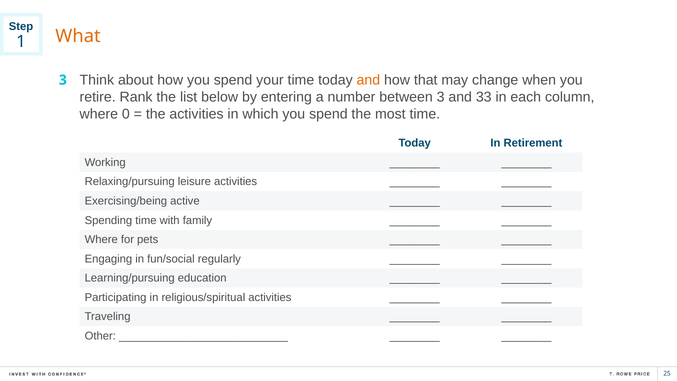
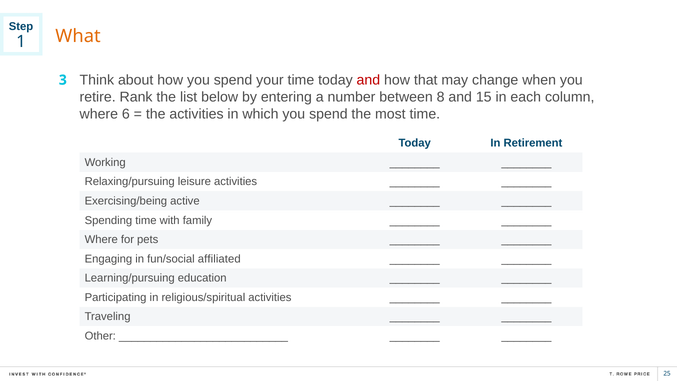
and colour: orange -> red (368, 80)
between 3: 3 -> 8 (441, 97)
33: 33 -> 15 (484, 97)
0: 0 -> 6 (126, 114)
regularly: regularly -> affiliated (219, 259)
